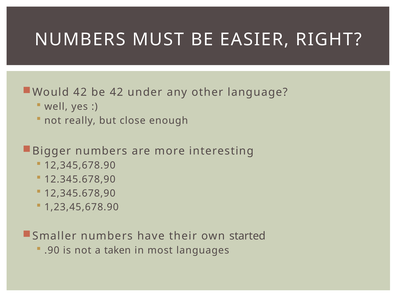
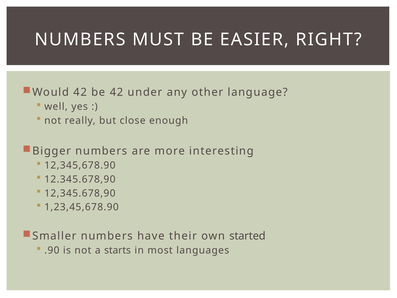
taken: taken -> starts (118, 250)
